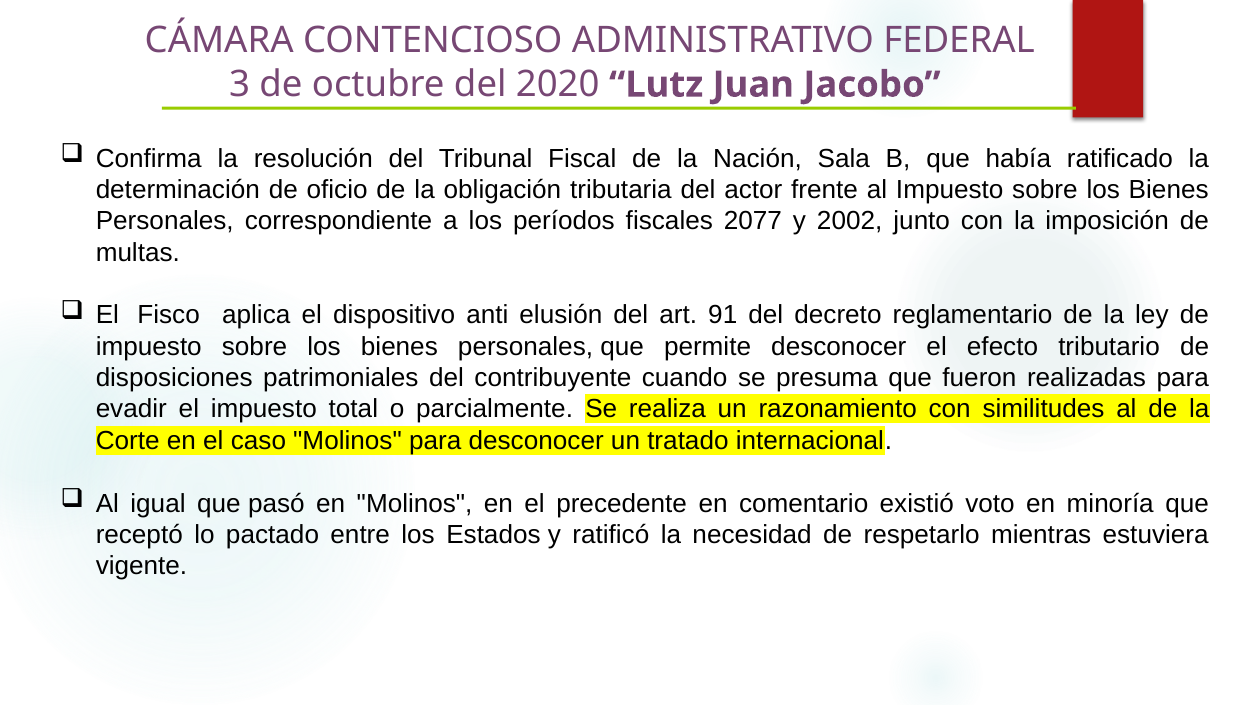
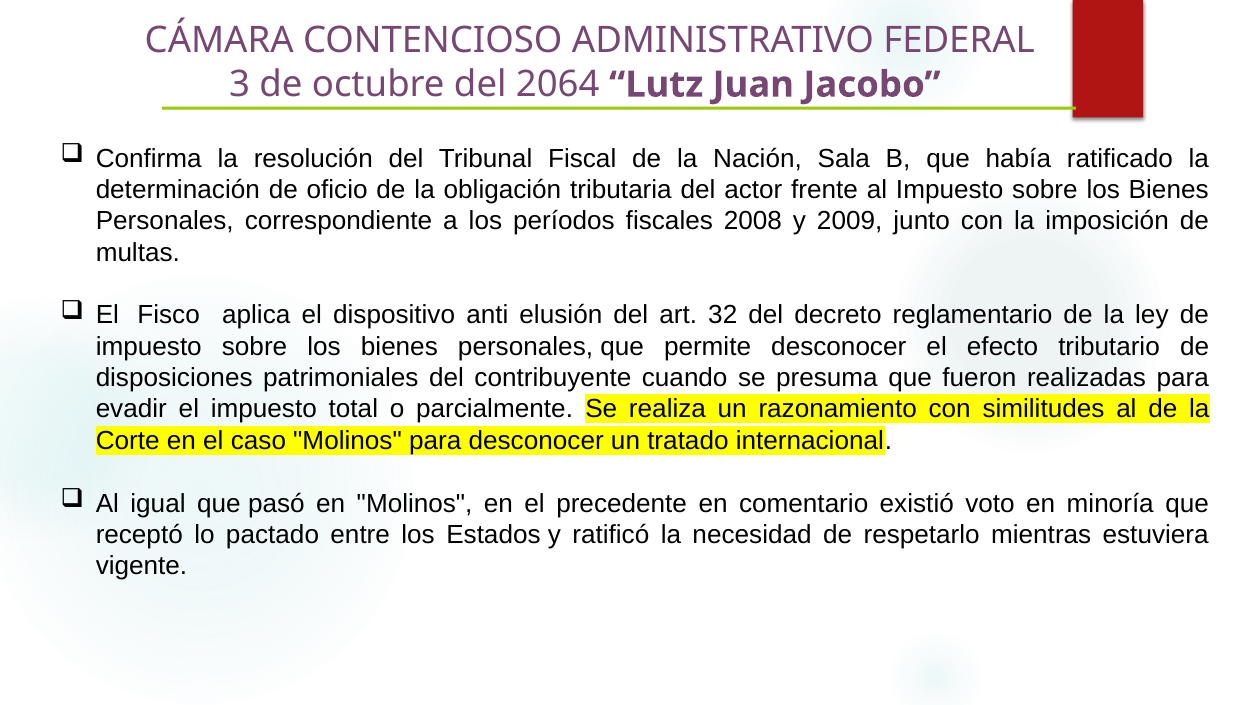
2020: 2020 -> 2064 (558, 85)
2077: 2077 -> 2008 (753, 221)
2002: 2002 -> 2009 (850, 221)
91: 91 -> 32 (723, 315)
